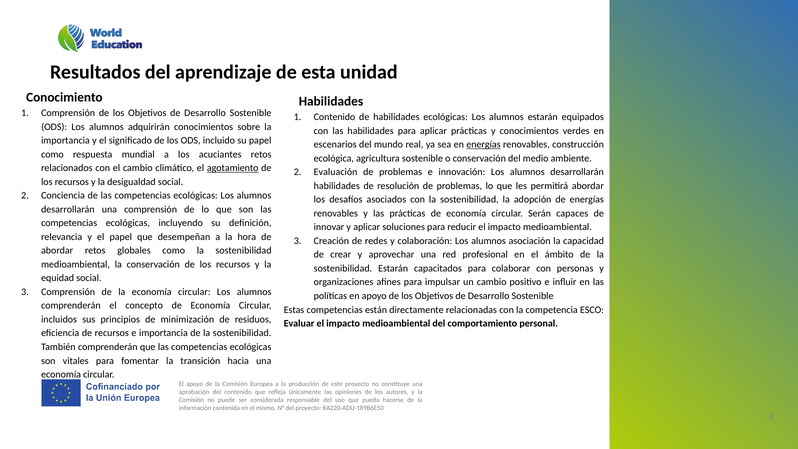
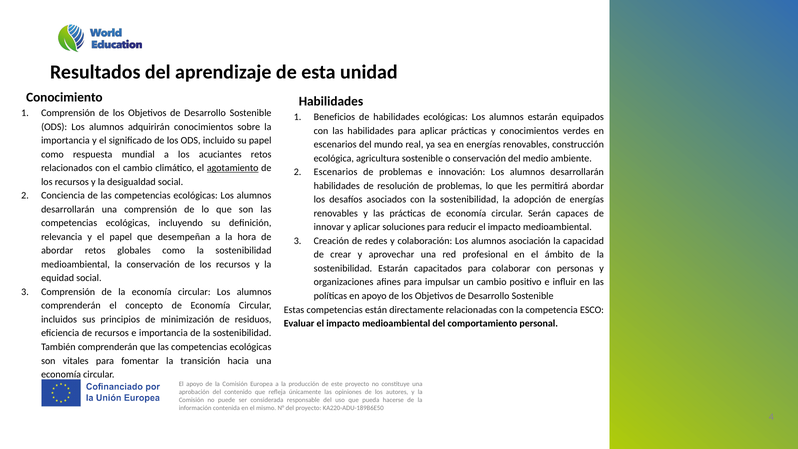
Contenido: Contenido -> Beneficios (334, 117)
energías underline: present -> none (483, 144)
Evaluación: Evaluación -> Escenarios (336, 172)
